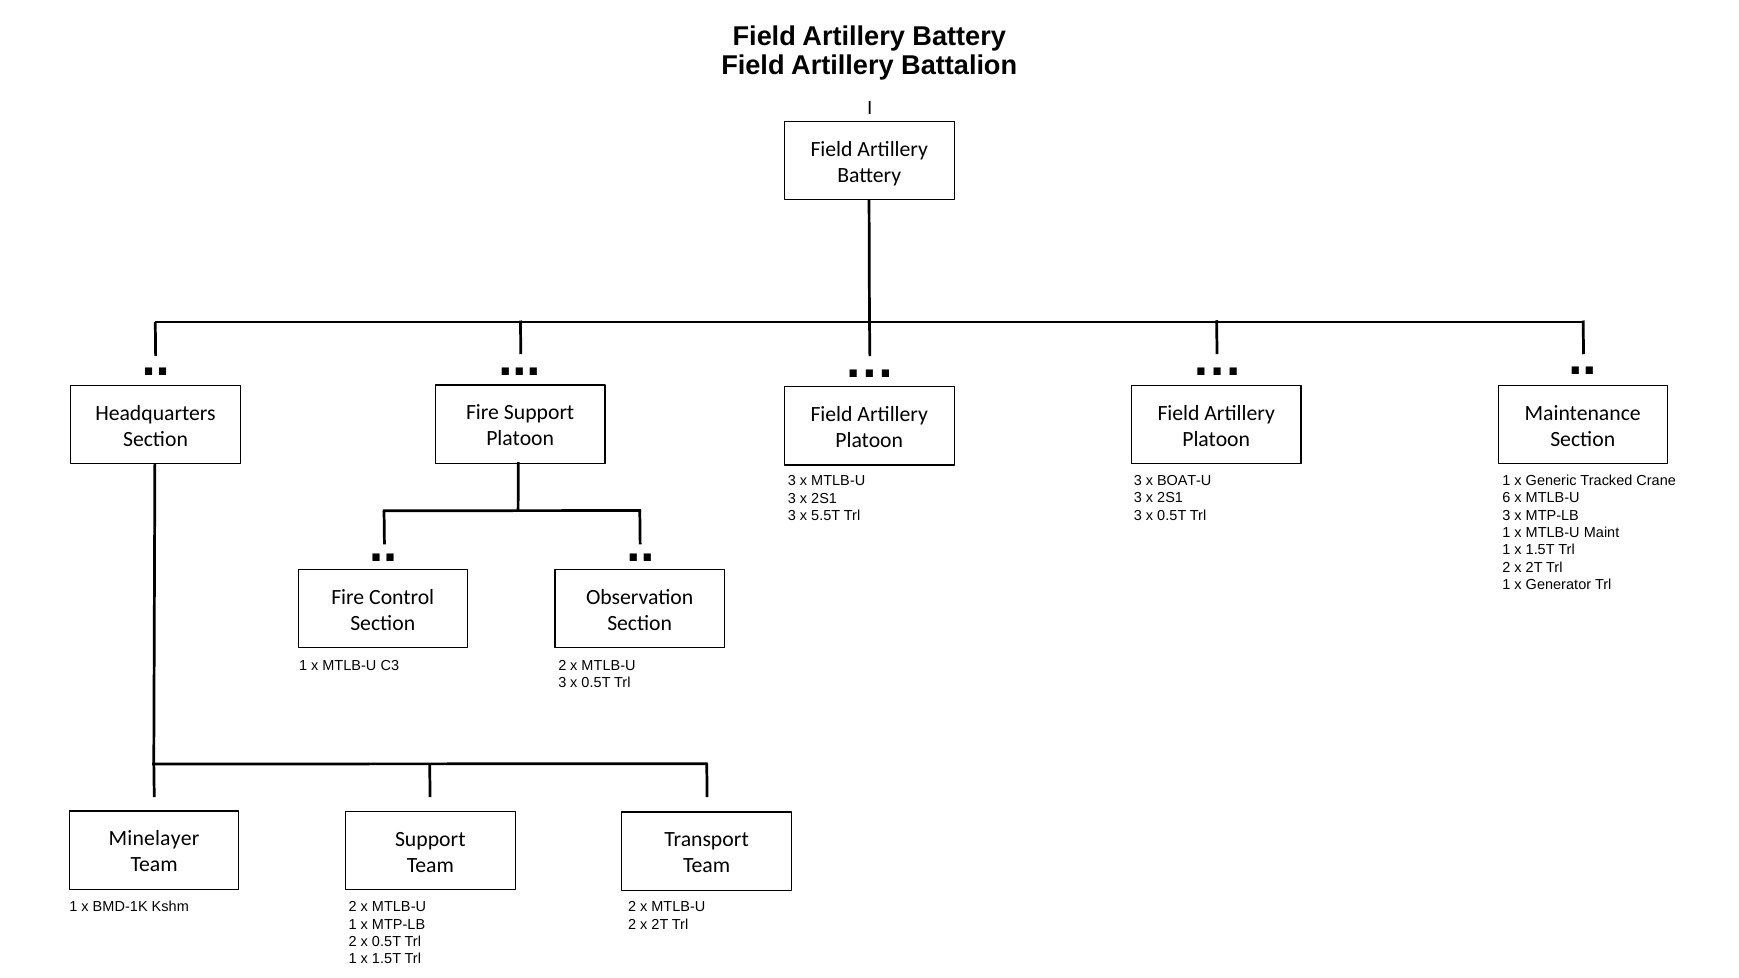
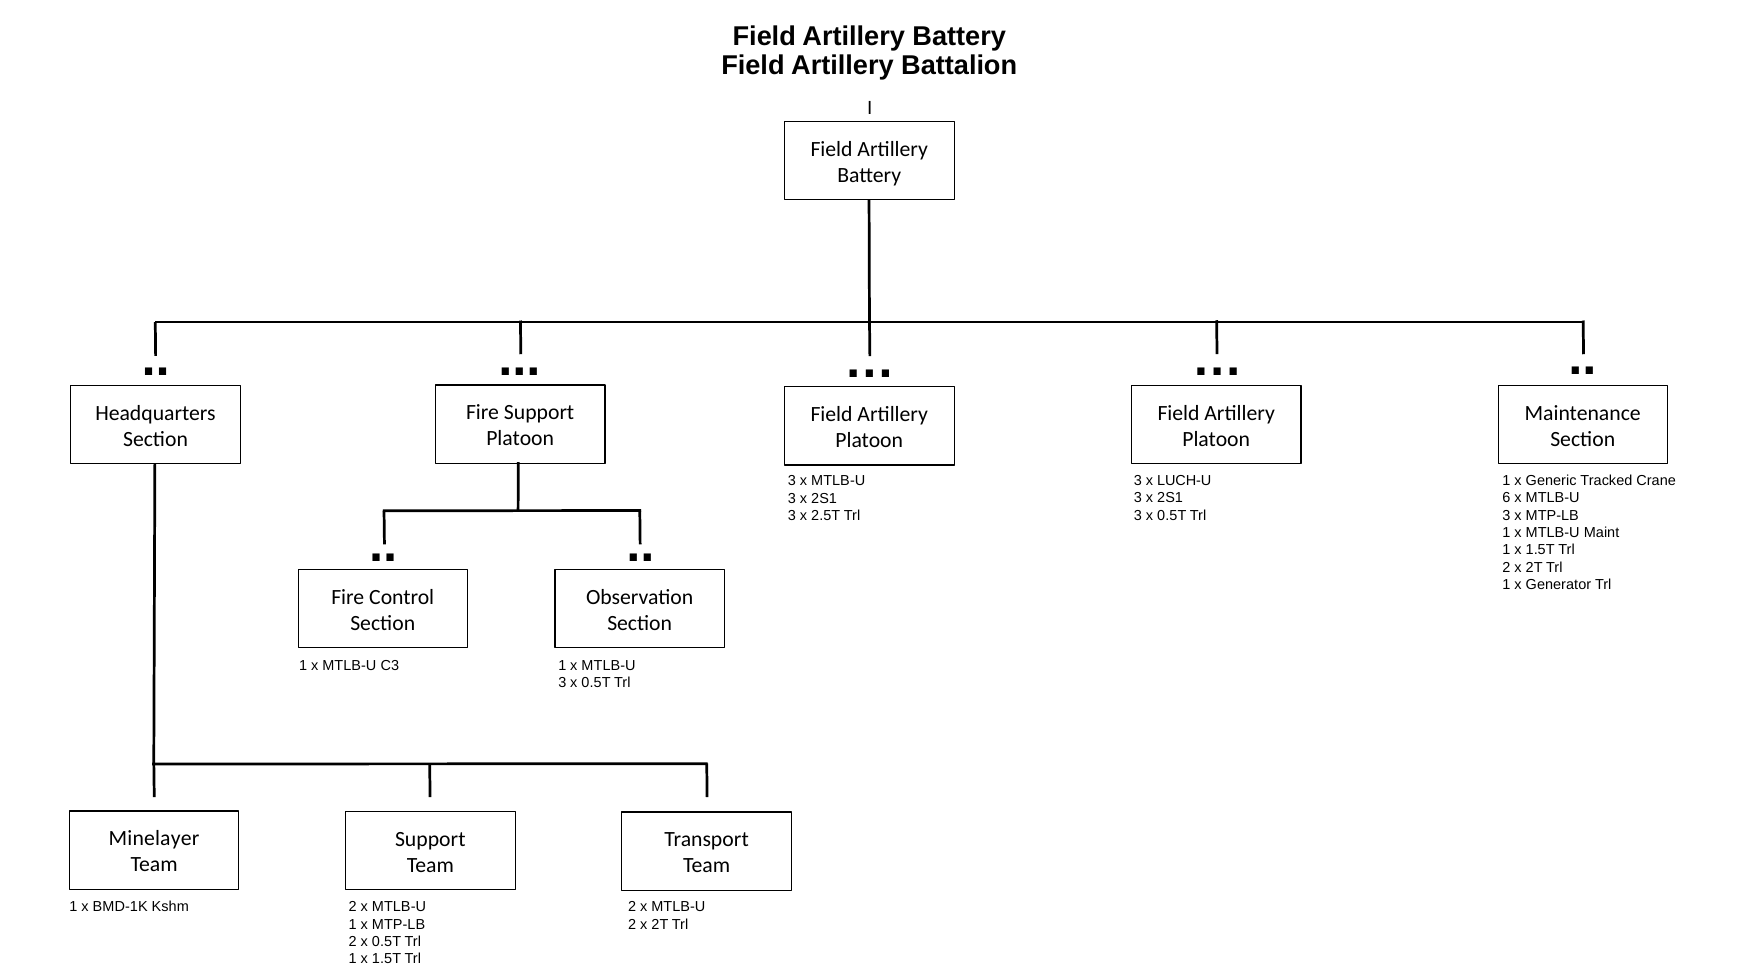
BOAT-U: BOAT-U -> LUCH-U (1184, 481)
5.5T: 5.5T -> 2.5T (826, 516)
C3 2: 2 -> 1 (562, 666)
